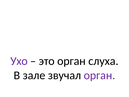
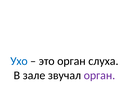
Ухо colour: purple -> blue (19, 61)
